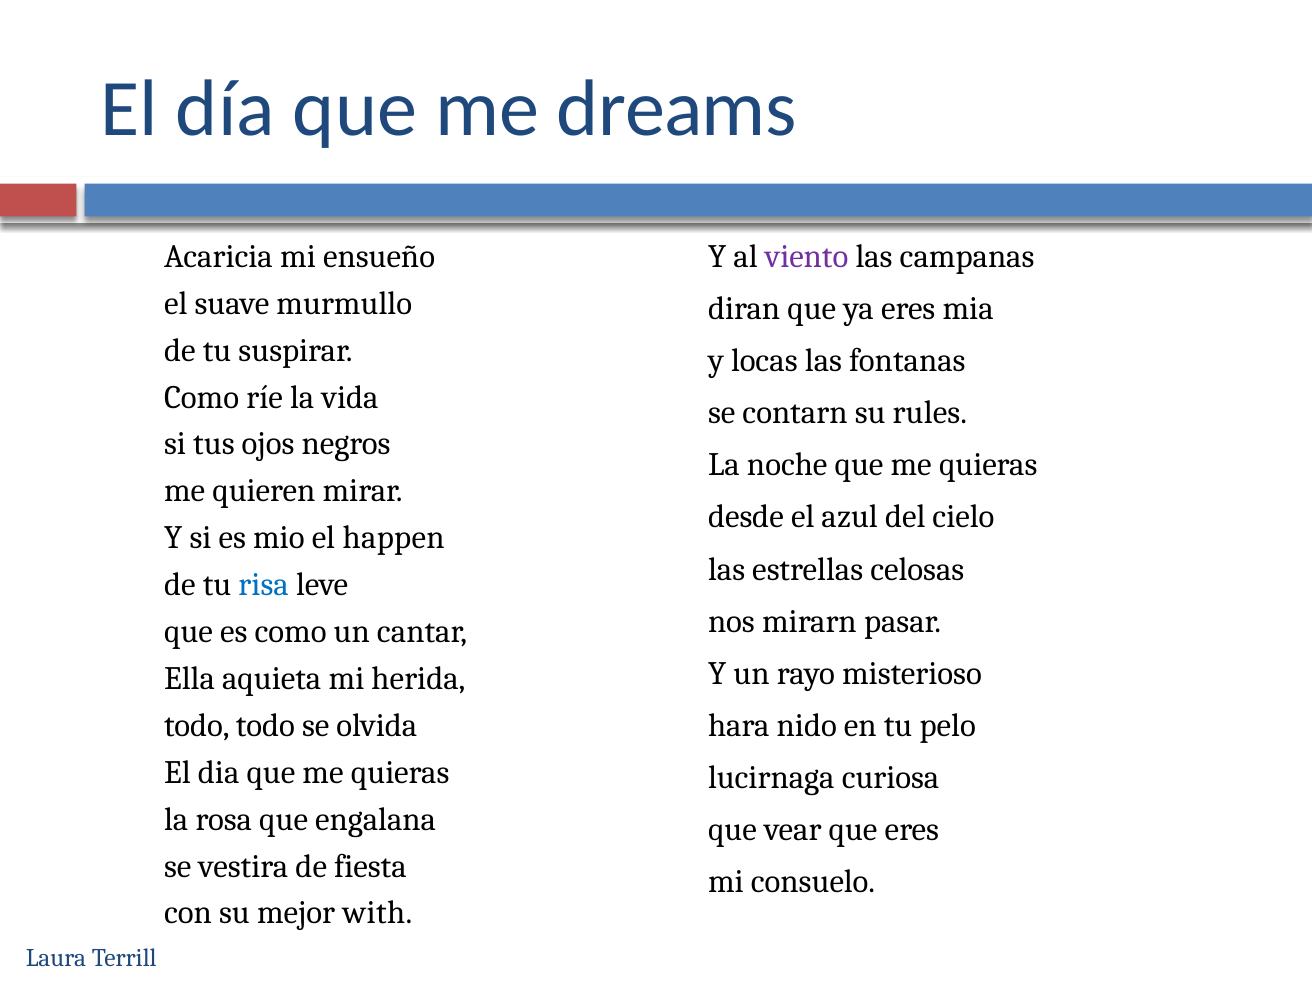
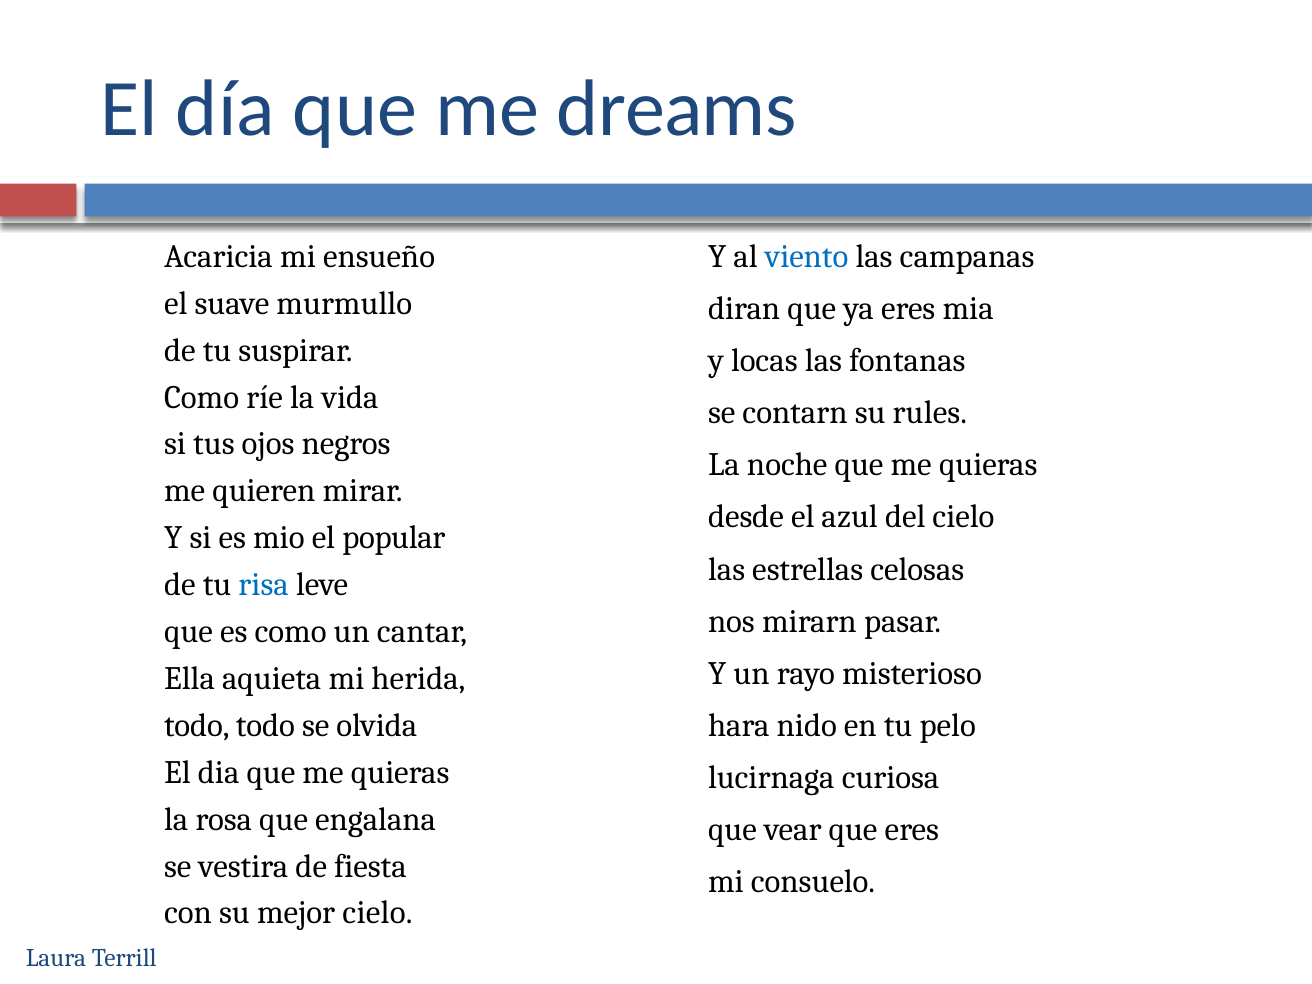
viento colour: purple -> blue (807, 256)
happen: happen -> popular (394, 538)
mejor with: with -> cielo (378, 913)
